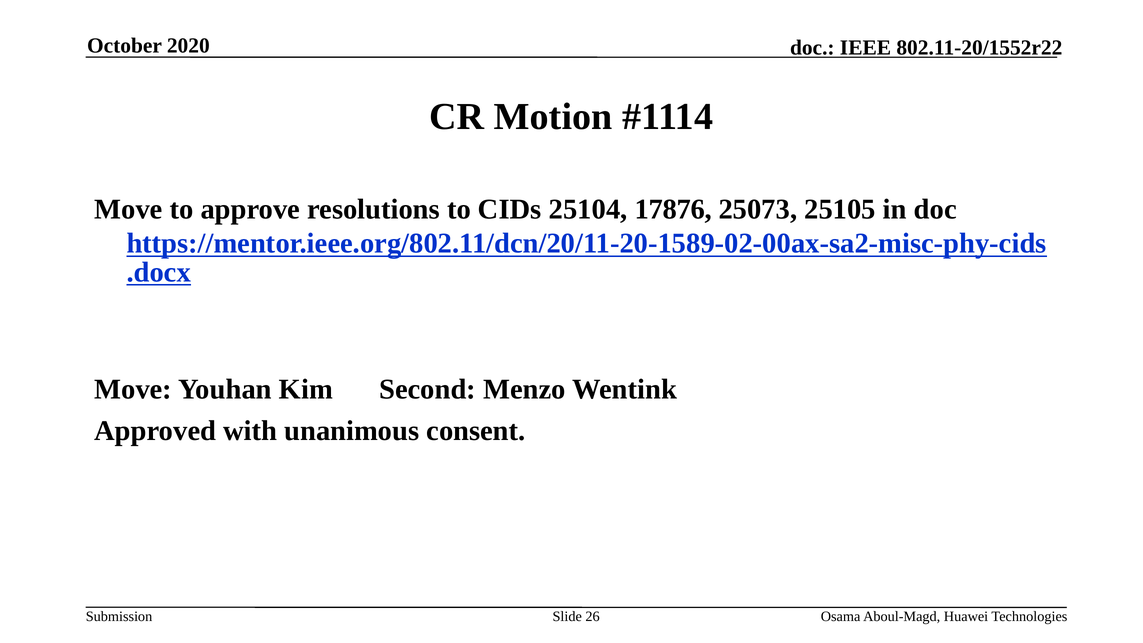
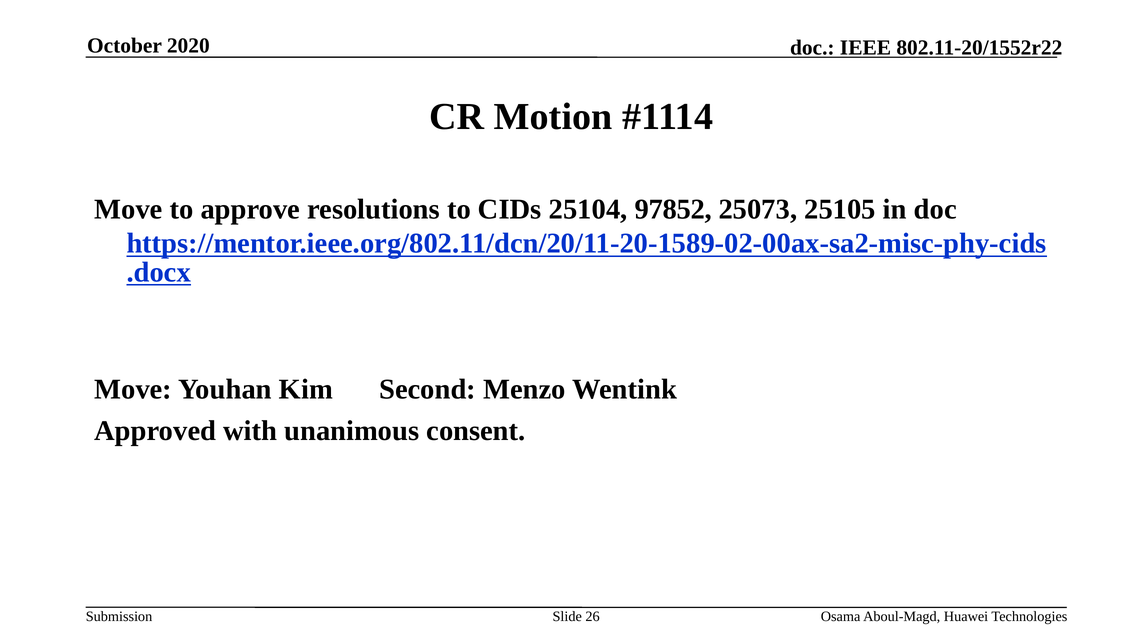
17876: 17876 -> 97852 (673, 209)
